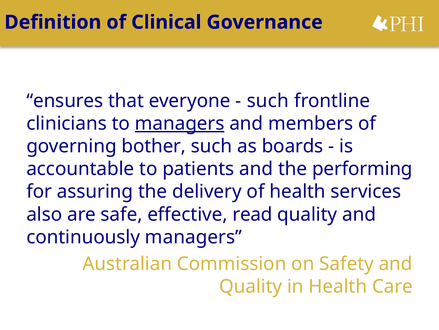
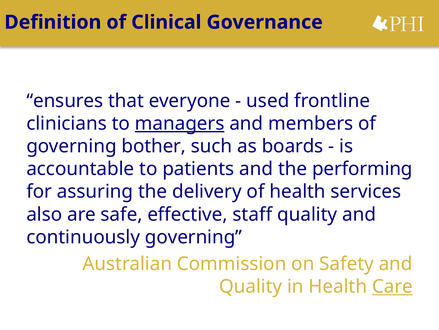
such: such -> used (268, 101)
read: read -> staff (252, 214)
continuously managers: managers -> governing (193, 237)
Care underline: none -> present (392, 286)
